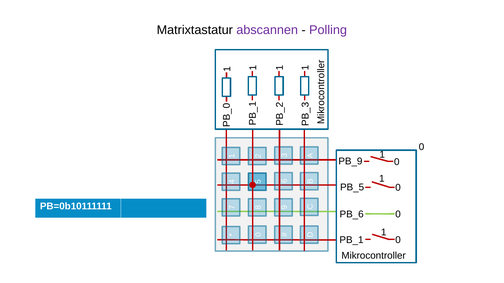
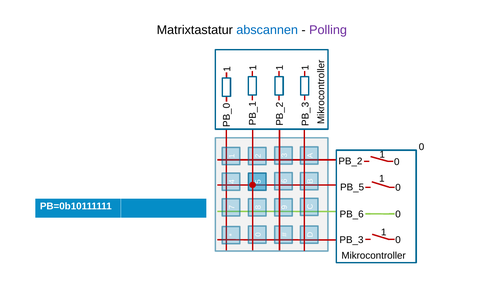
abscannen colour: purple -> blue (267, 30)
PB_9: PB_9 -> PB_2 (350, 162)
PB_1: PB_1 -> PB_3 (351, 240)
